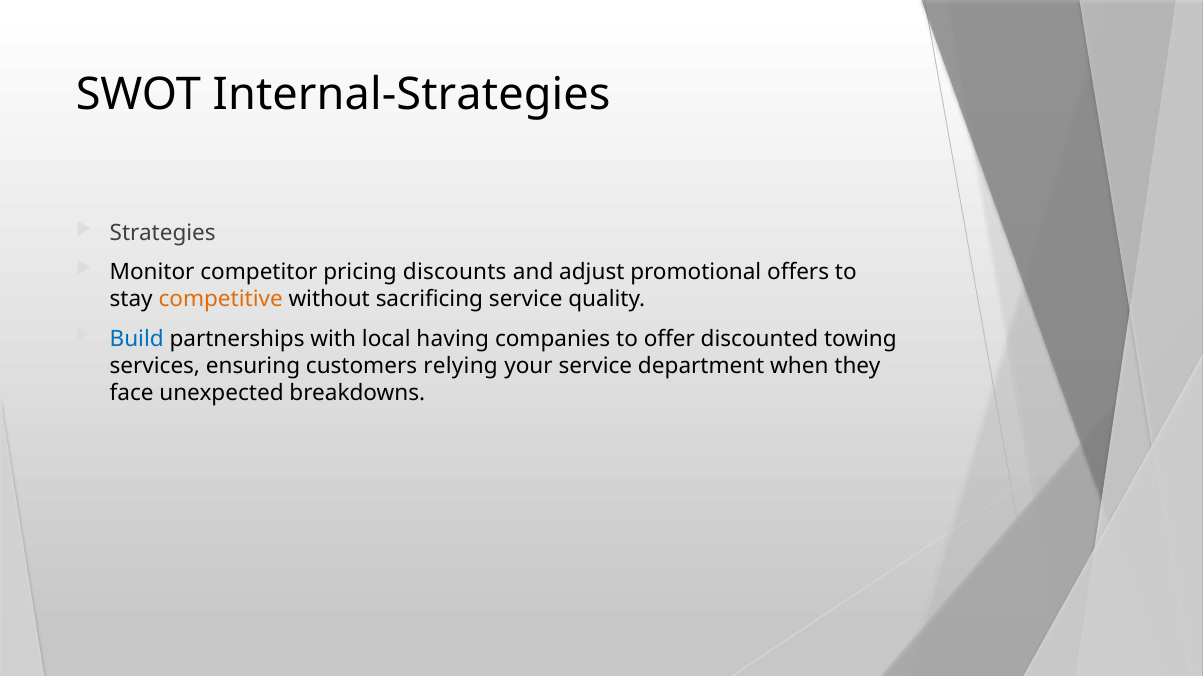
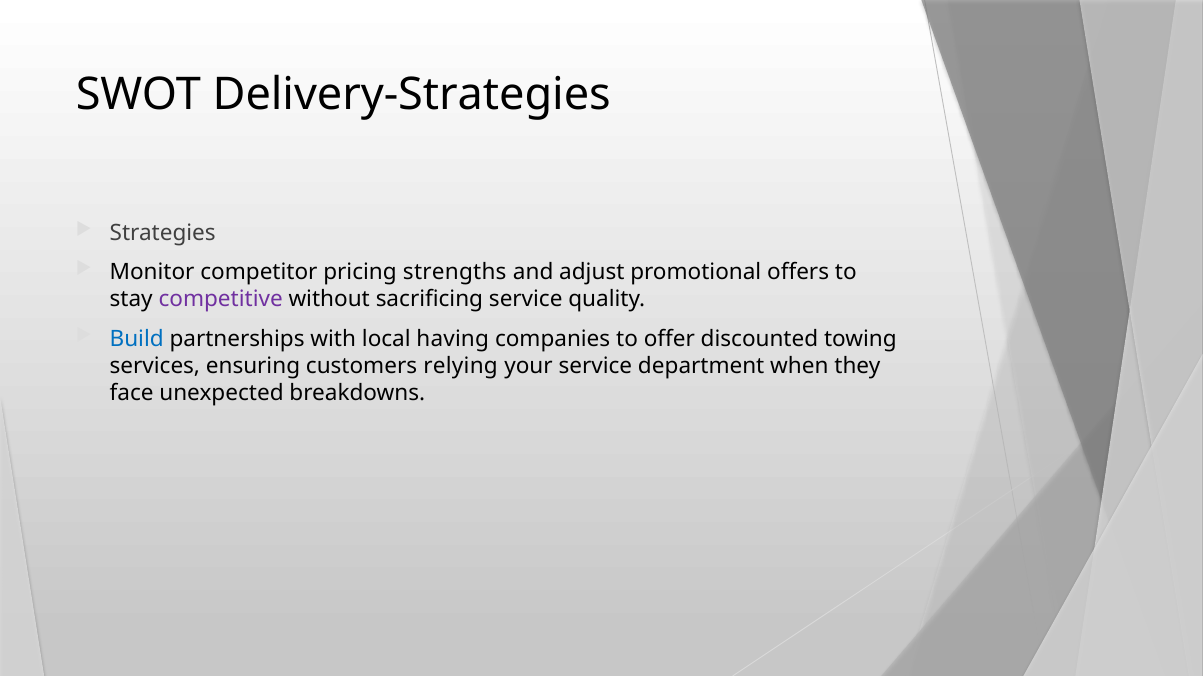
Internal-Strategies: Internal-Strategies -> Delivery-Strategies (412, 95)
discounts: discounts -> strengths (455, 272)
competitive colour: orange -> purple (221, 299)
